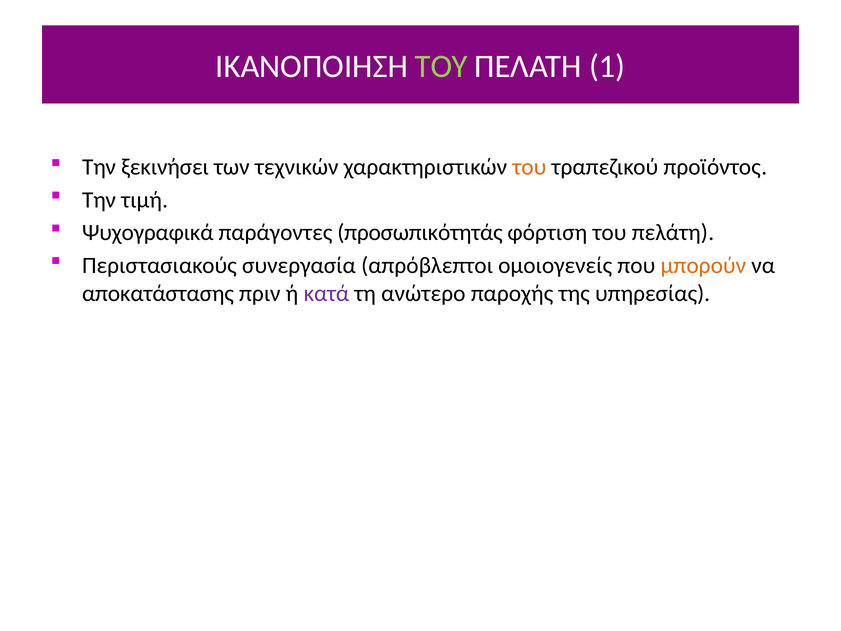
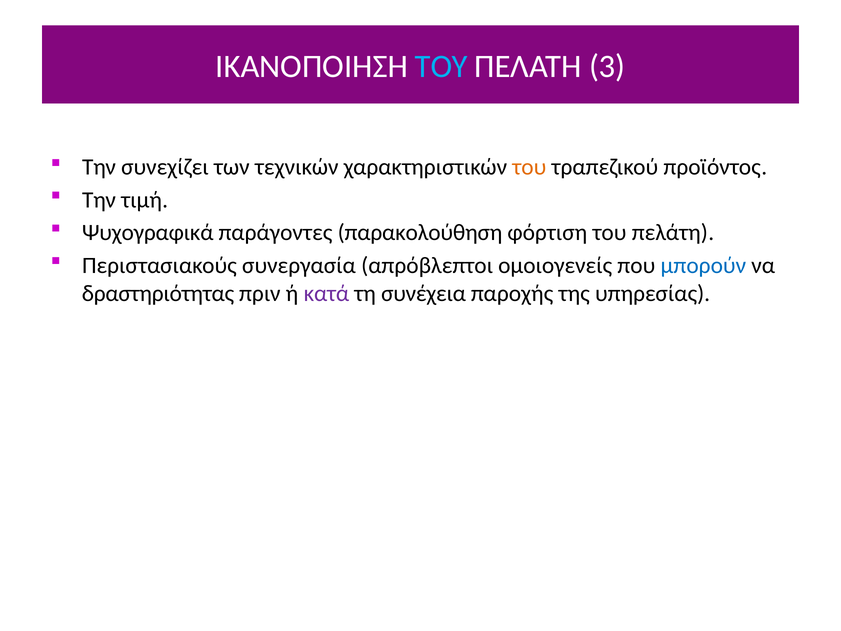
ΤΟΥ colour: light green -> light blue (441, 67)
1: 1 -> 3 (607, 67)
ξεκινήσει: ξεκινήσει -> συνεχίζει (165, 167)
προσωπικότητάς: προσωπικότητάς -> παρακολούθηση (420, 233)
μπορούν colour: orange -> blue (703, 265)
αποκατάστασης: αποκατάστασης -> δραστηριότητας (158, 293)
ανώτερο: ανώτερο -> συνέχεια (424, 293)
